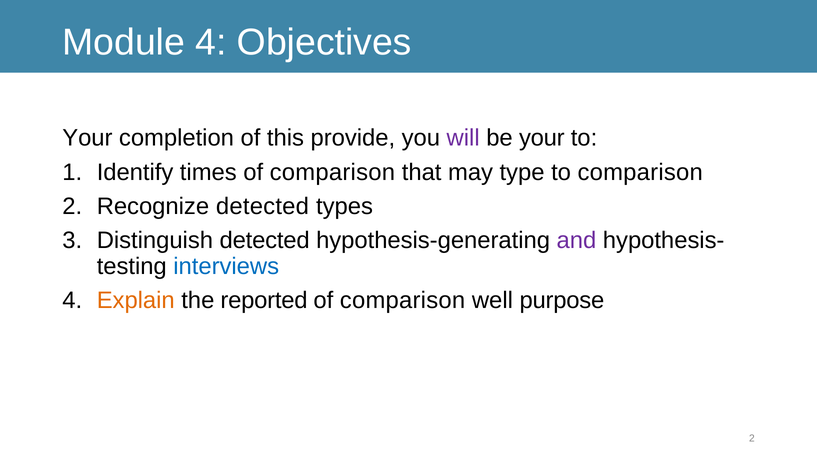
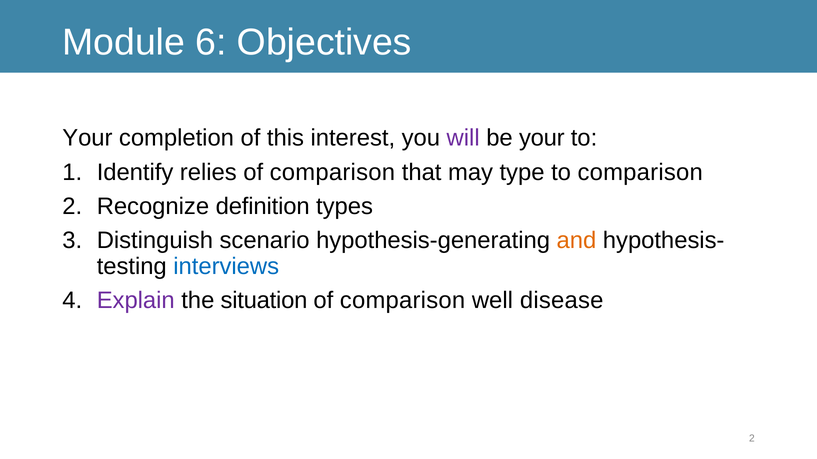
Module 4: 4 -> 6 (211, 43)
provide: provide -> interest (353, 138)
times: times -> relies (208, 172)
Recognize detected: detected -> definition (263, 207)
Distinguish detected: detected -> scenario (265, 241)
and colour: purple -> orange (576, 241)
Explain colour: orange -> purple (136, 301)
reported: reported -> situation (264, 301)
purpose: purpose -> disease (562, 301)
